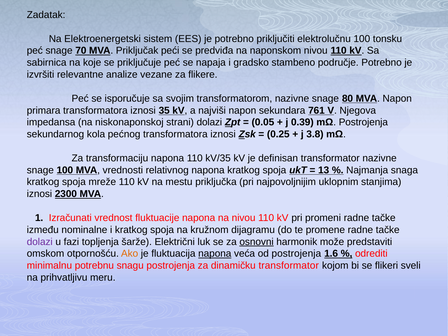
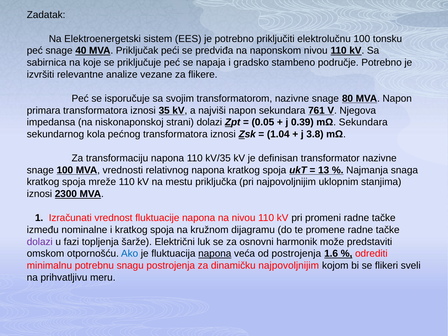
70: 70 -> 40 (81, 51)
mΩ Postrojenja: Postrojenja -> Sekundara (363, 122)
0.25: 0.25 -> 1.04 (278, 134)
osnovni underline: present -> none (257, 242)
Ako colour: orange -> blue (130, 254)
dinamičku transformator: transformator -> najpovoljnijim (289, 266)
